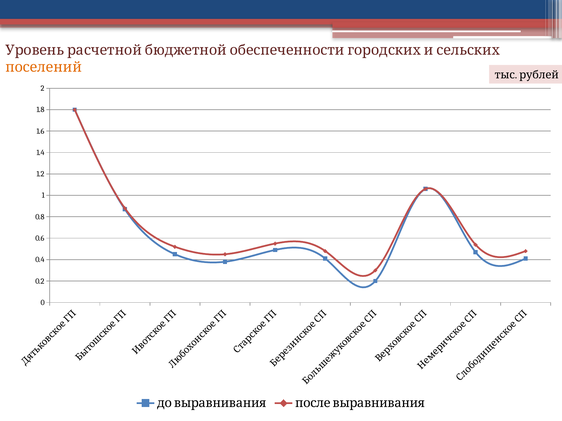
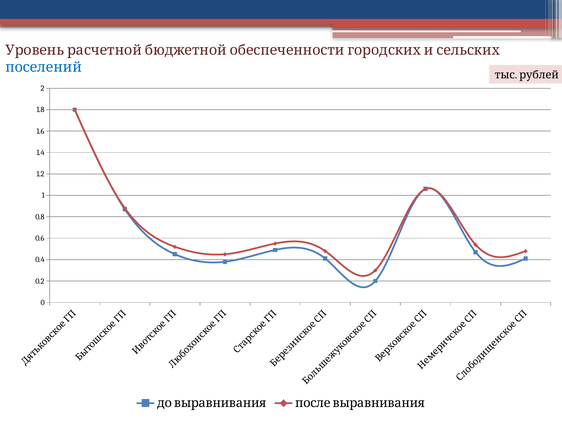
поселений colour: orange -> blue (44, 67)
